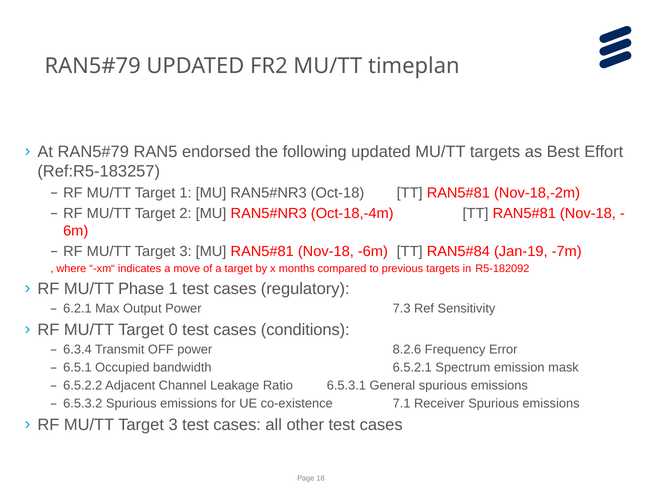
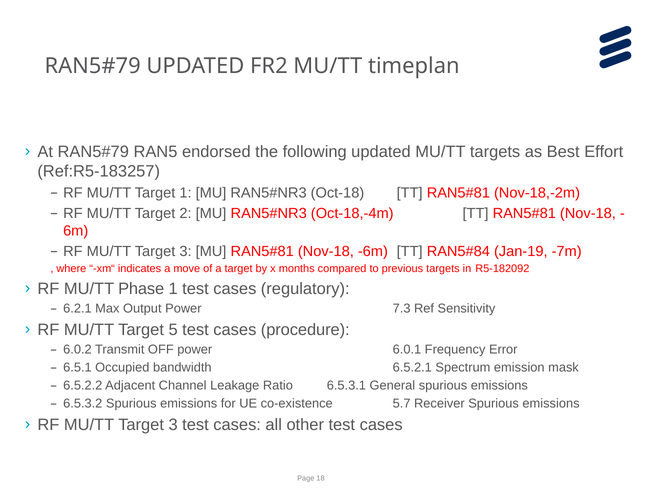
0: 0 -> 5 (173, 330)
conditions: conditions -> procedure (305, 330)
6.3.4: 6.3.4 -> 6.0.2 (77, 350)
8.2.6: 8.2.6 -> 6.0.1 (407, 350)
7.1: 7.1 -> 5.7 (402, 404)
